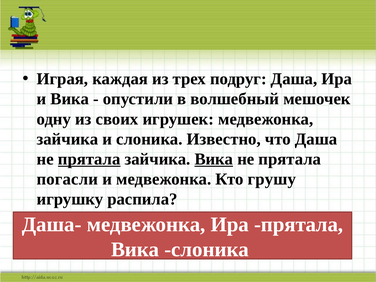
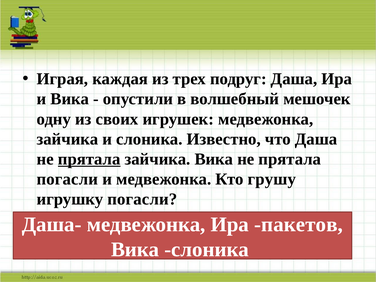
Вика underline: present -> none (214, 159)
игрушку распила: распила -> погасли (142, 199)
Ира прятала: прятала -> пакетов (298, 224)
